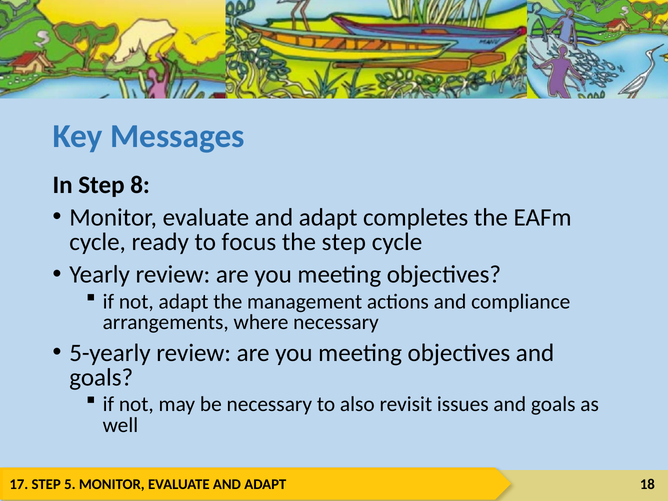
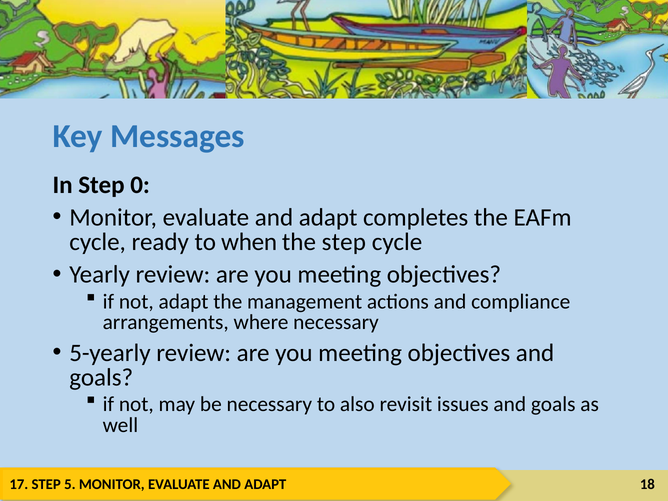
8: 8 -> 0 (140, 185)
focus: focus -> when (249, 242)
